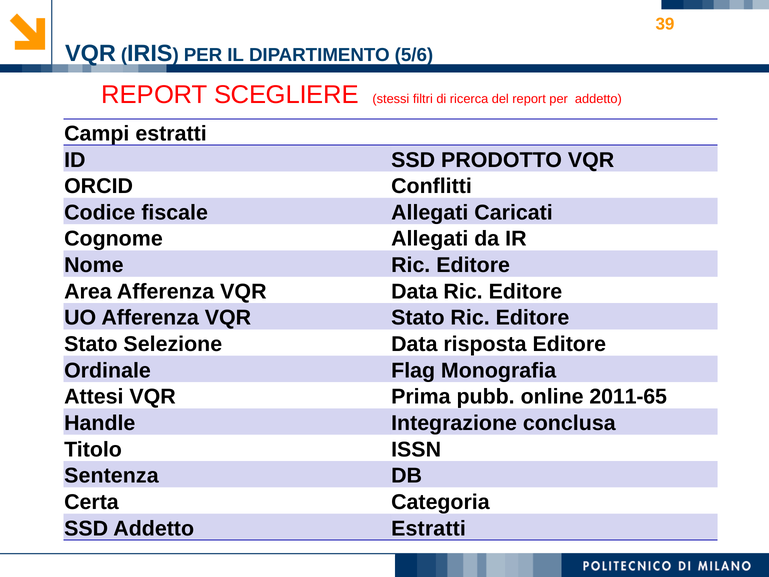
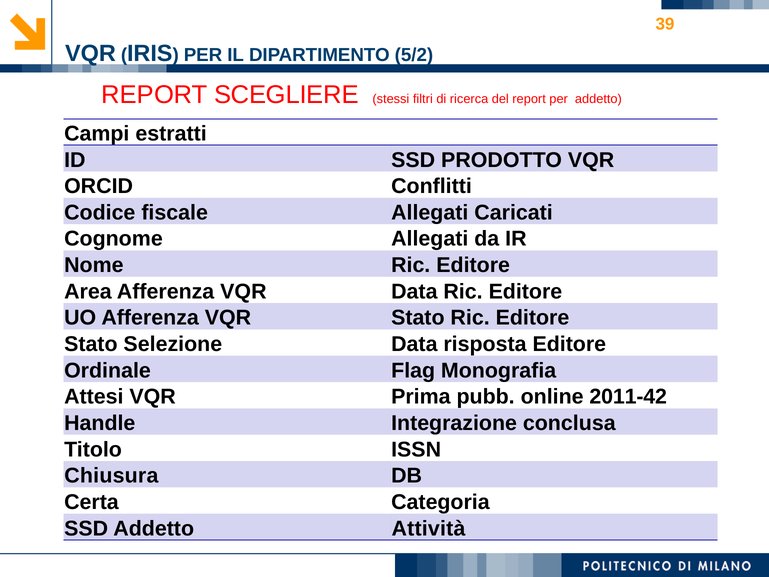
5/6: 5/6 -> 5/2 (414, 55)
2011-65: 2011-65 -> 2011-42 (628, 397)
Sentenza: Sentenza -> Chiusura (111, 476)
Addetto Estratti: Estratti -> Attività (428, 528)
